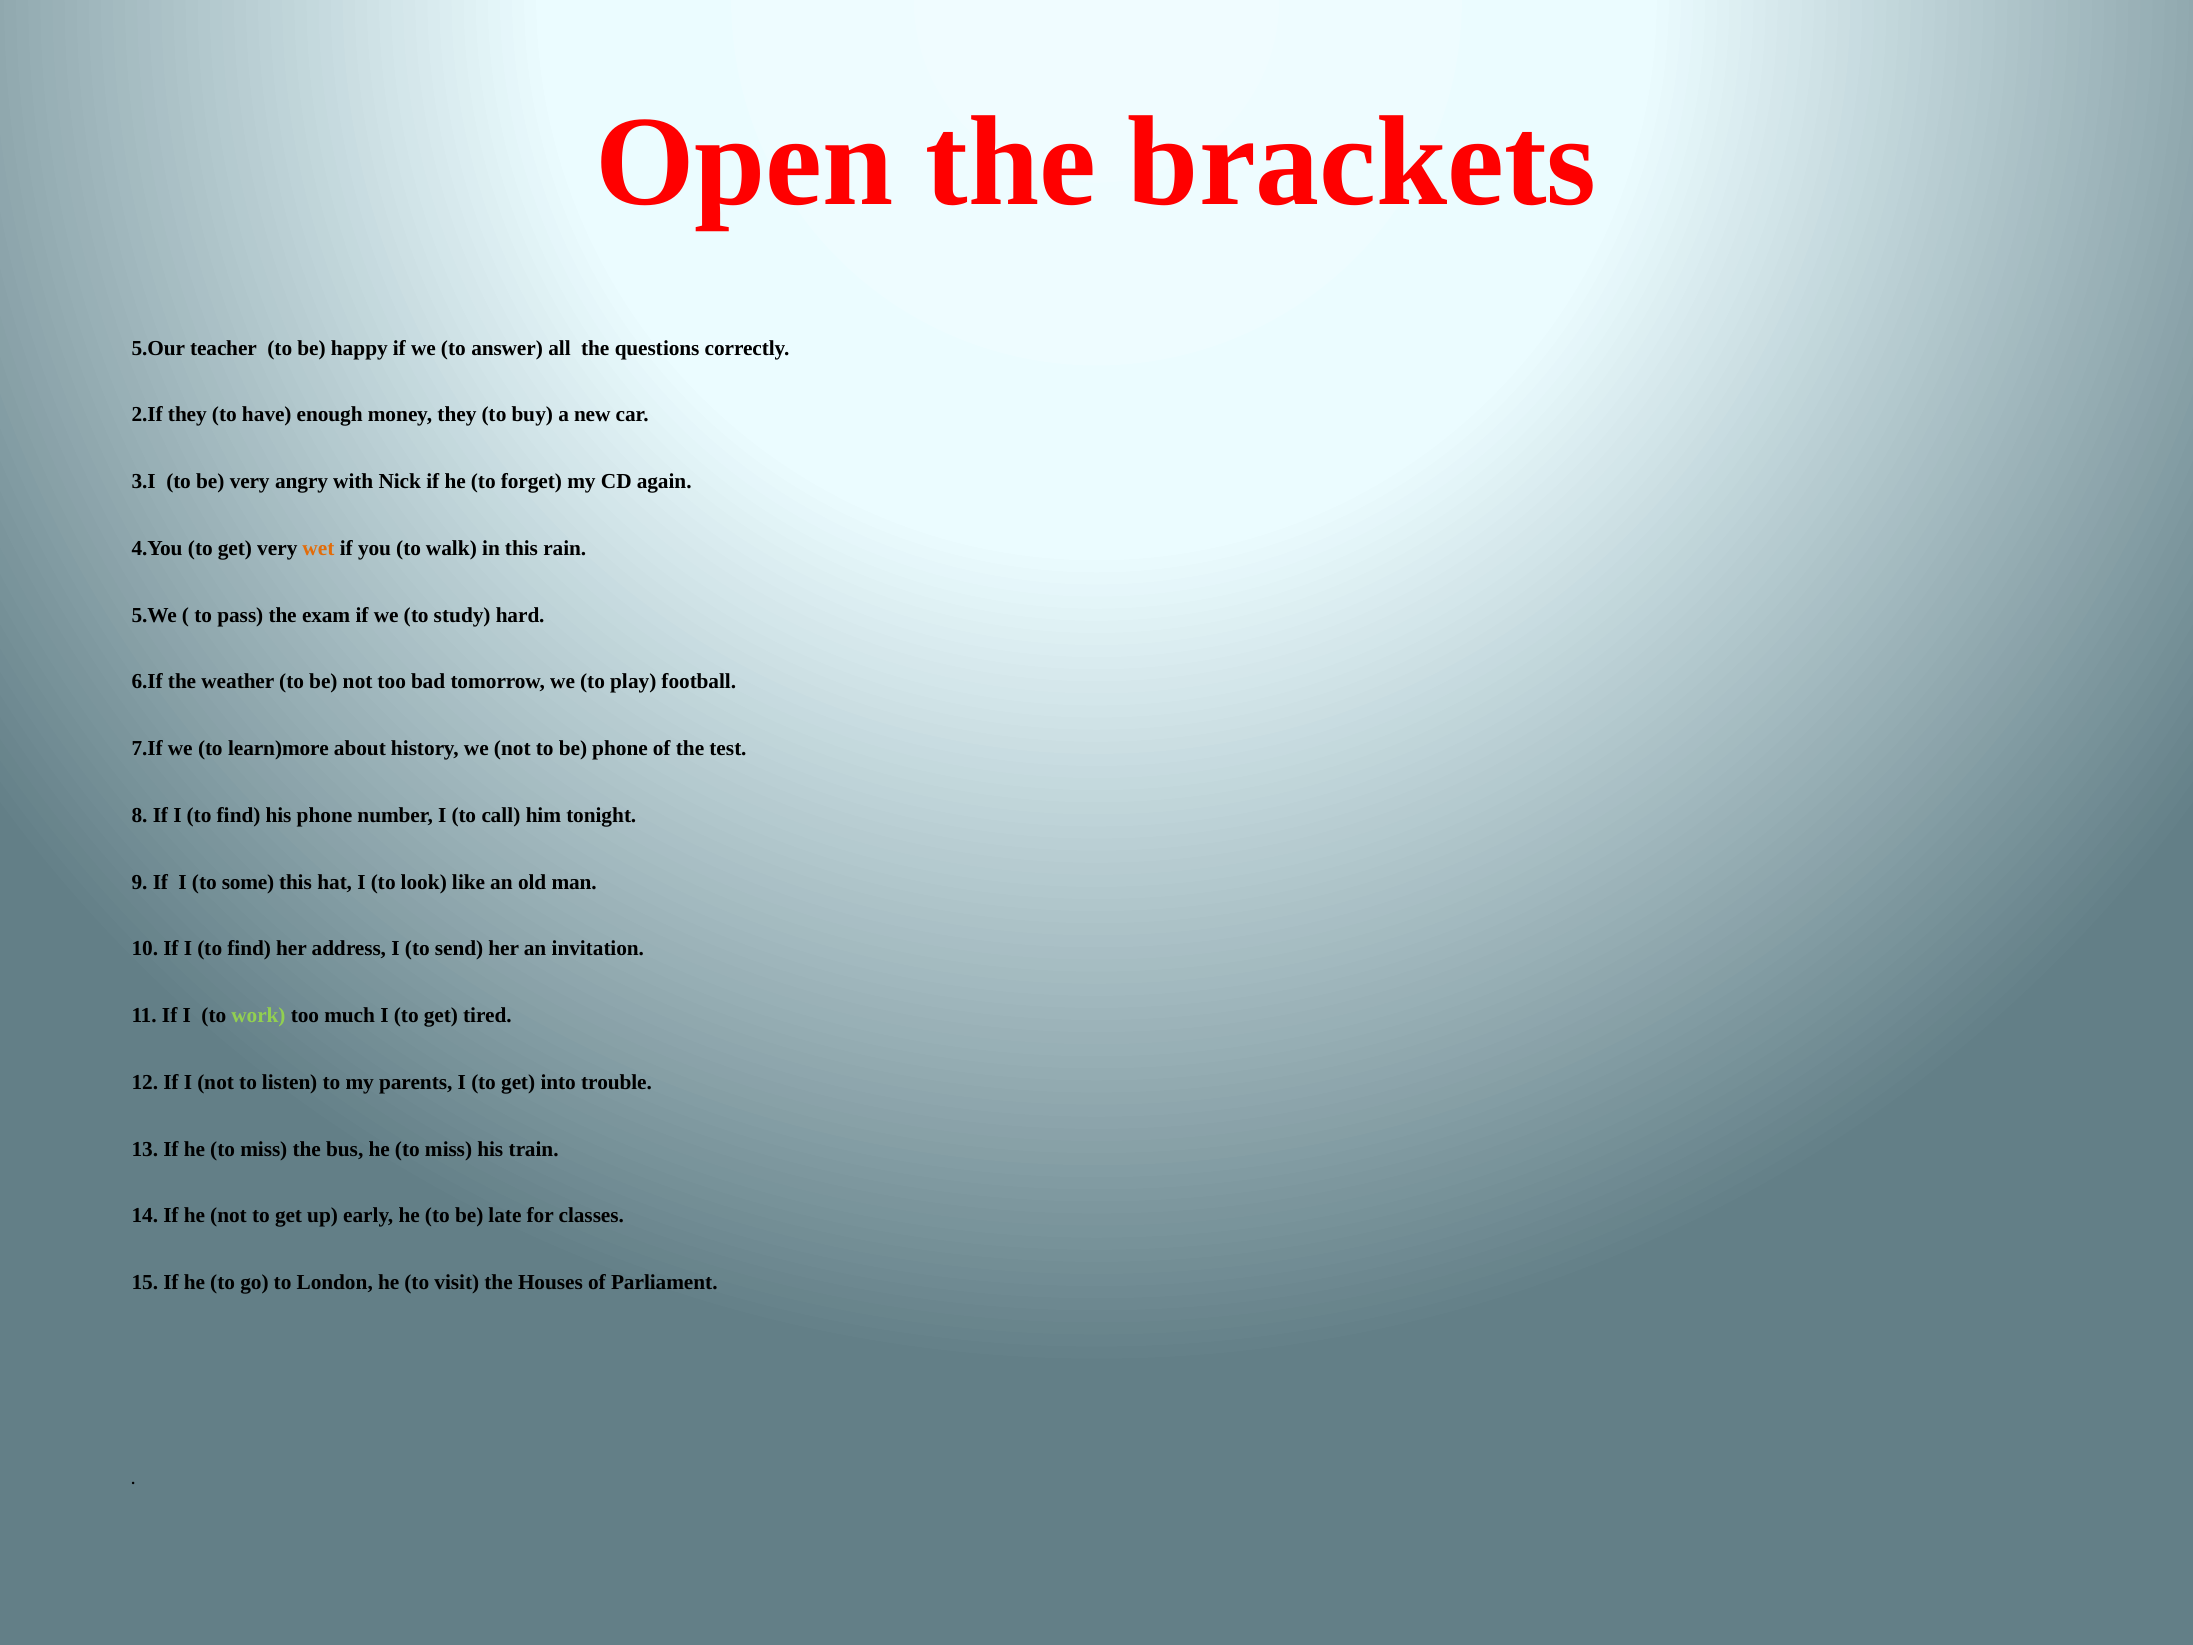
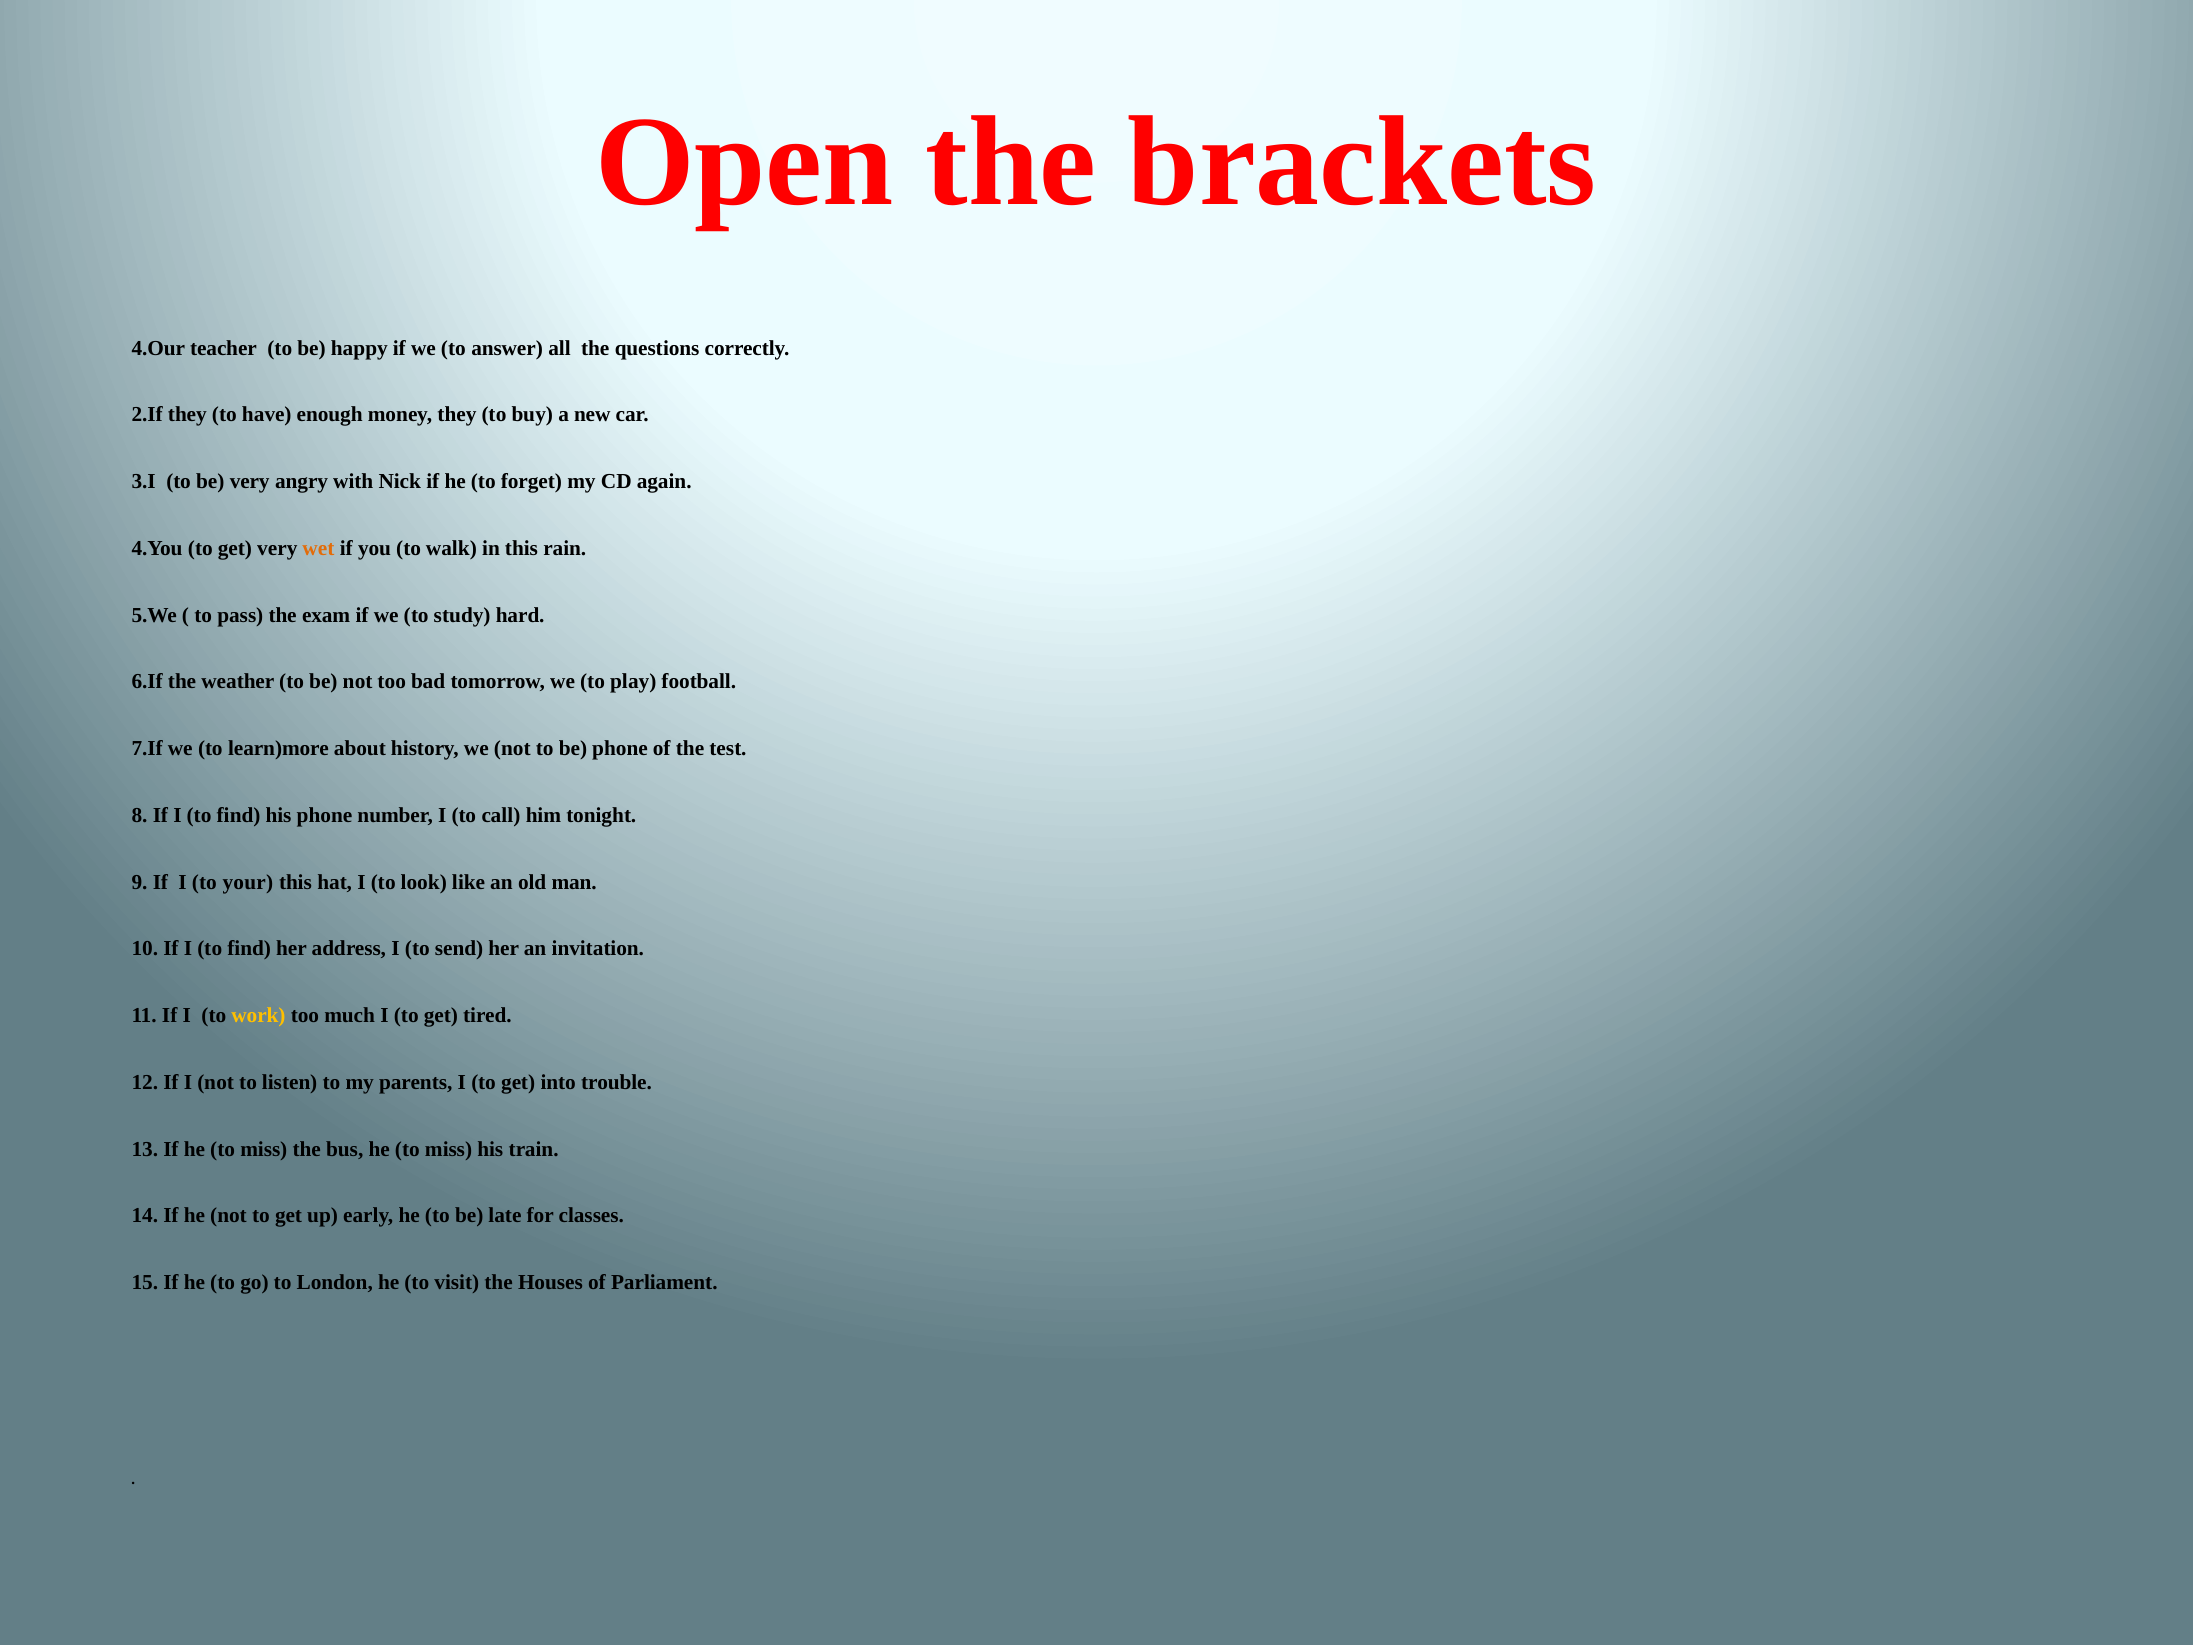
5.Our: 5.Our -> 4.Our (158, 348)
some: some -> your (248, 882)
work colour: light green -> yellow (258, 1015)
